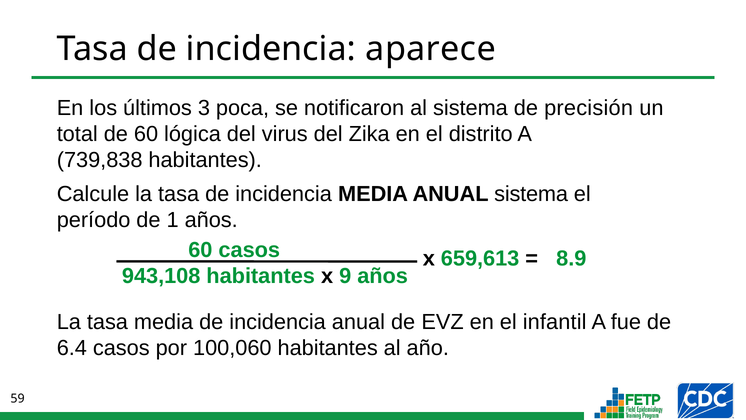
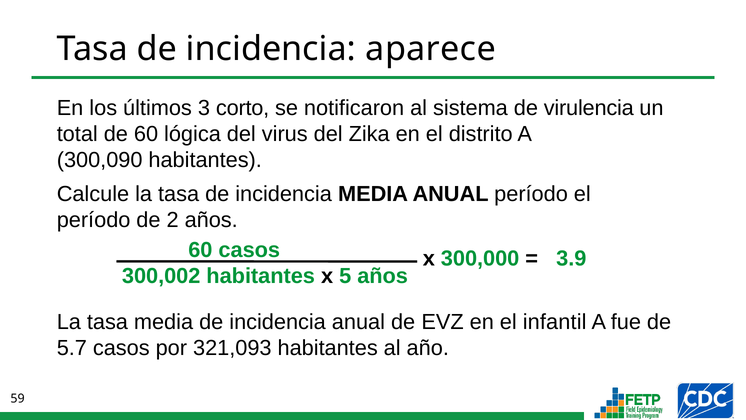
poca: poca -> corto (243, 108)
precisión: precisión -> virulencia (589, 108)
739,838: 739,838 -> 300,090 (100, 160)
ANUAL sistema: sistema -> período (531, 194)
1: 1 -> 2 (173, 220)
659,613: 659,613 -> 300,000 (480, 258)
8.9: 8.9 -> 3.9 (571, 258)
943,108: 943,108 -> 300,002 (161, 276)
9: 9 -> 5 (345, 276)
6.4: 6.4 -> 5.7 (72, 348)
100,060: 100,060 -> 321,093 (232, 348)
